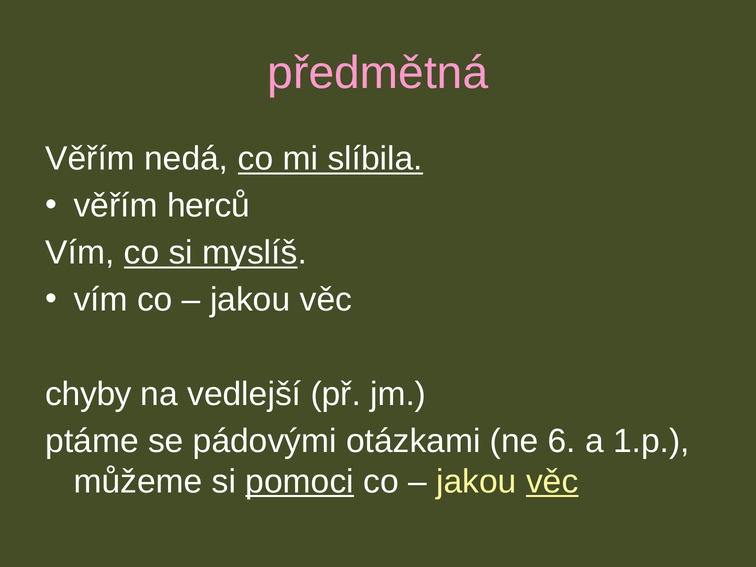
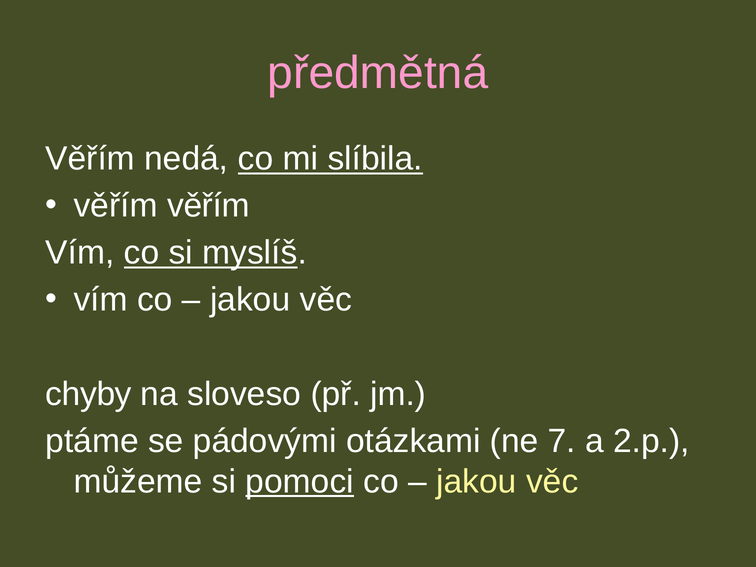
věřím herců: herců -> věřím (208, 206)
vedlejší: vedlejší -> sloveso (244, 394)
6: 6 -> 7 (562, 441)
1.p: 1.p -> 2.p (651, 441)
věc underline: present -> none (552, 482)
